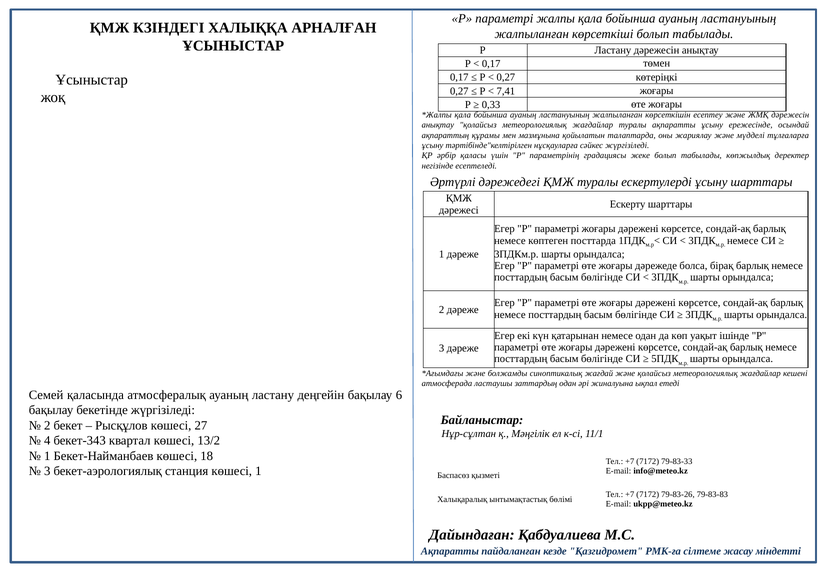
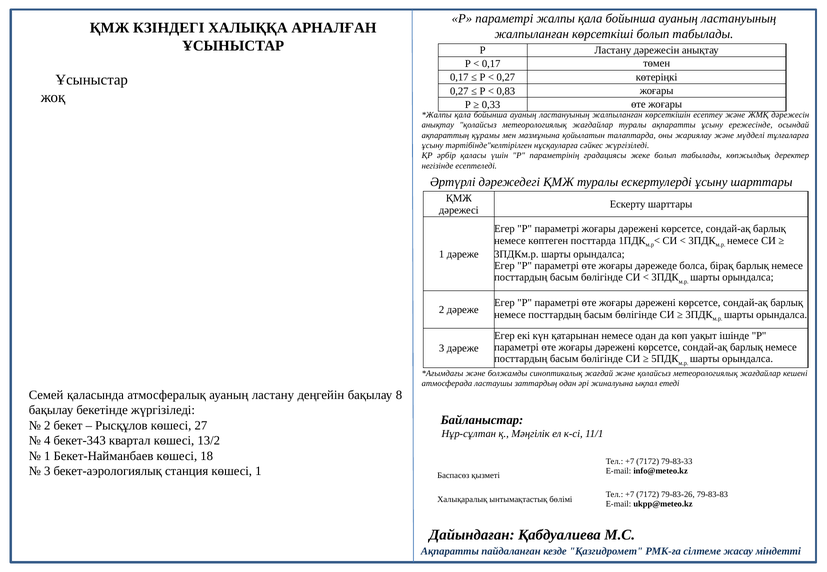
7,41: 7,41 -> 0,83 (506, 91)
6: 6 -> 8 (399, 395)
